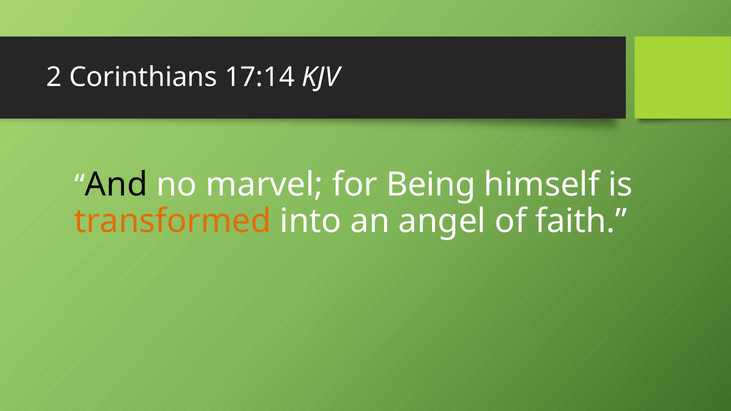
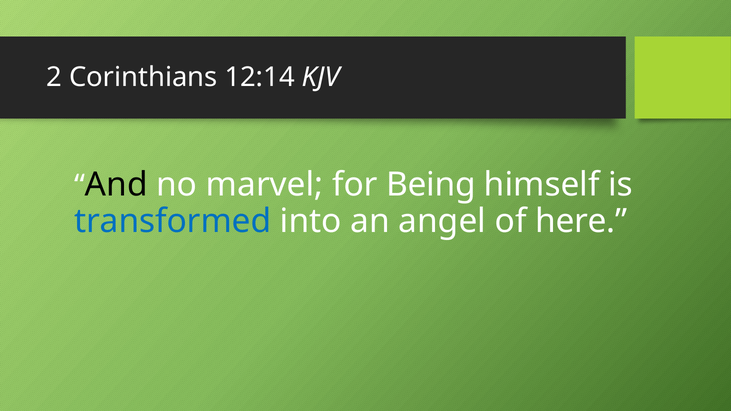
17:14: 17:14 -> 12:14 (260, 77)
transformed colour: orange -> blue (173, 221)
faith: faith -> here (581, 221)
